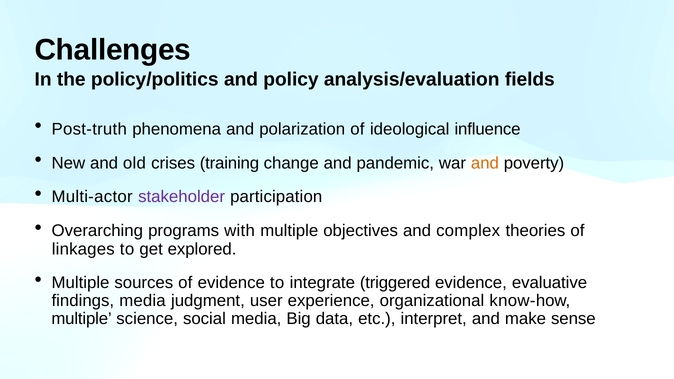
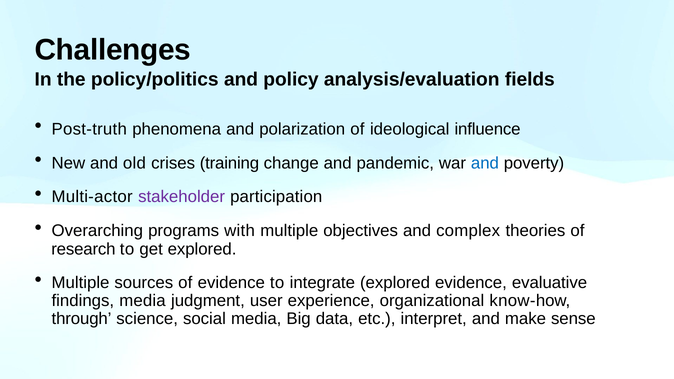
and colour: orange -> blue (485, 163)
linkages: linkages -> research (83, 249)
integrate triggered: triggered -> explored (395, 283)
multiple: multiple -> through (82, 319)
